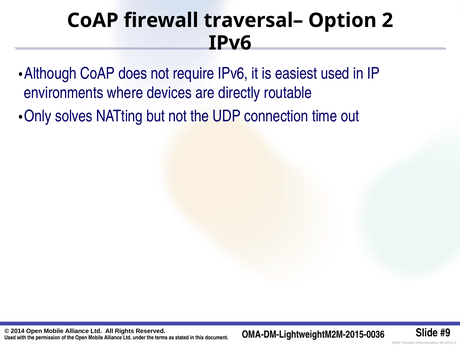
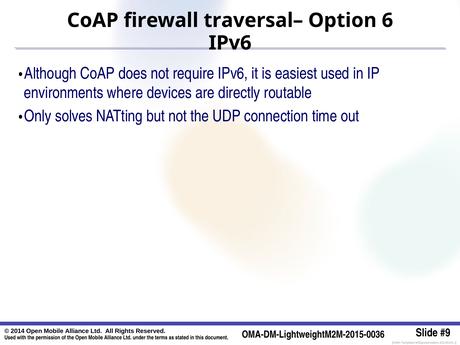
2: 2 -> 6 (387, 20)
